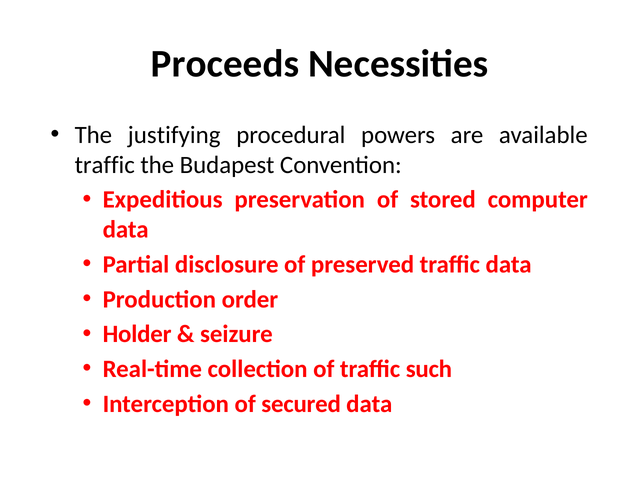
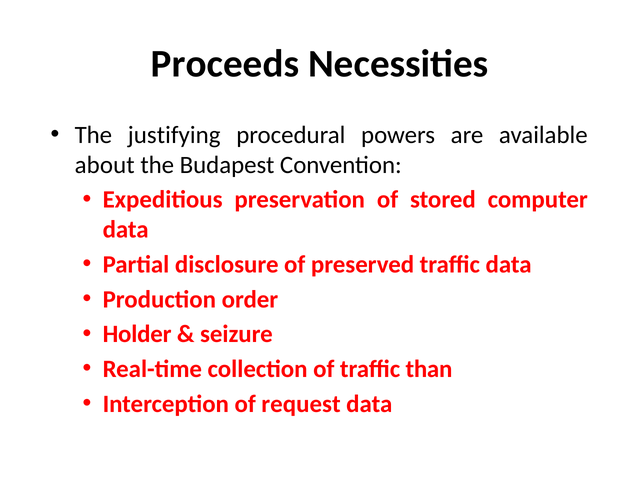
traffic: traffic -> about (105, 165)
such: such -> than (429, 369)
secured: secured -> request (301, 404)
